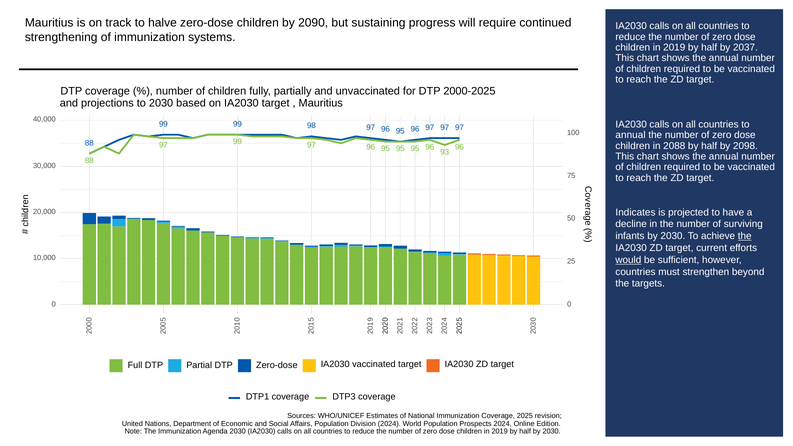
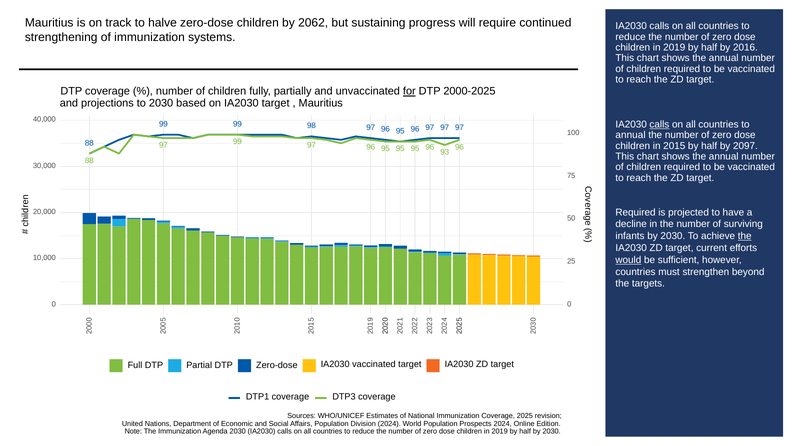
2090: 2090 -> 2062 (313, 23)
2037: 2037 -> 2016 (745, 47)
for underline: none -> present (409, 91)
calls underline: none -> present (659, 124)
2088: 2088 -> 2015 (674, 146)
2098: 2098 -> 2097 (745, 146)
Indicates: Indicates -> Required (636, 212)
